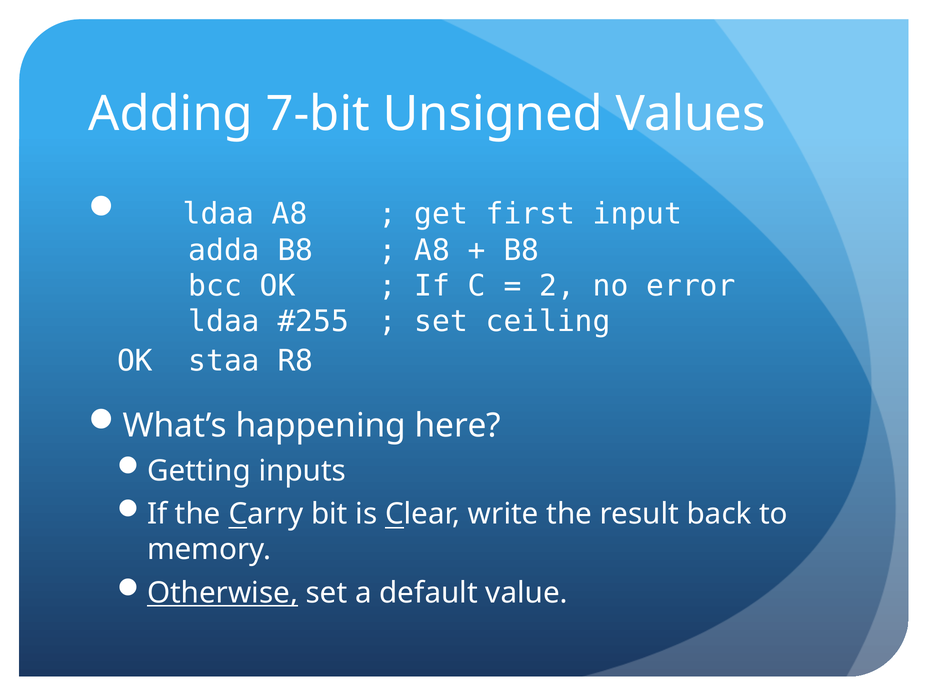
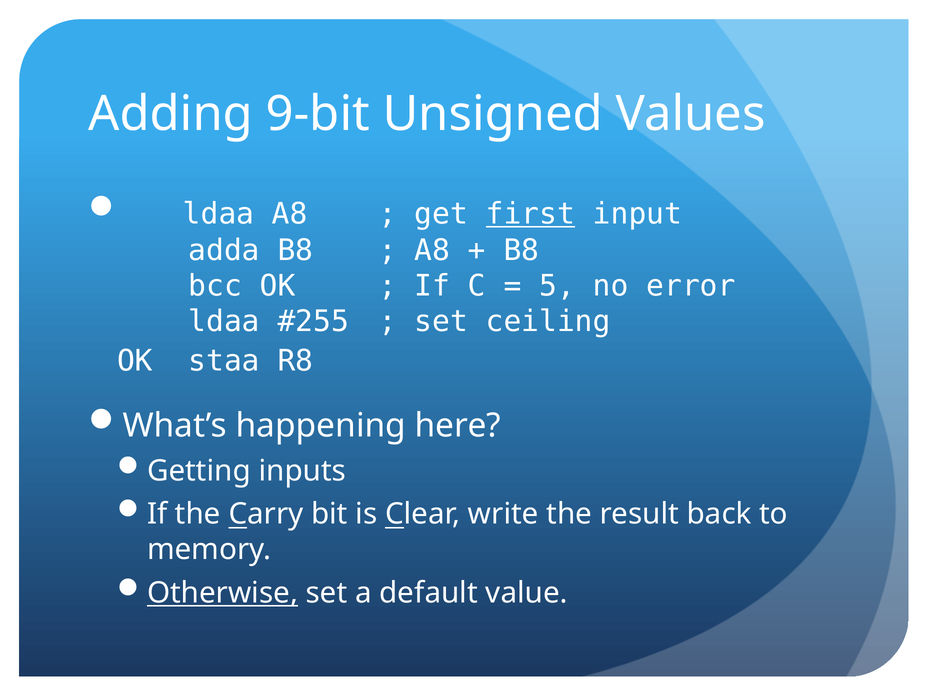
7-bit: 7-bit -> 9-bit (318, 114)
first underline: none -> present (530, 214)
2: 2 -> 5 (557, 286)
